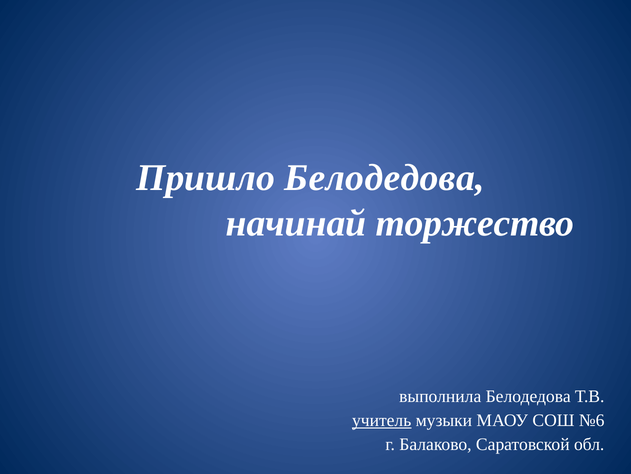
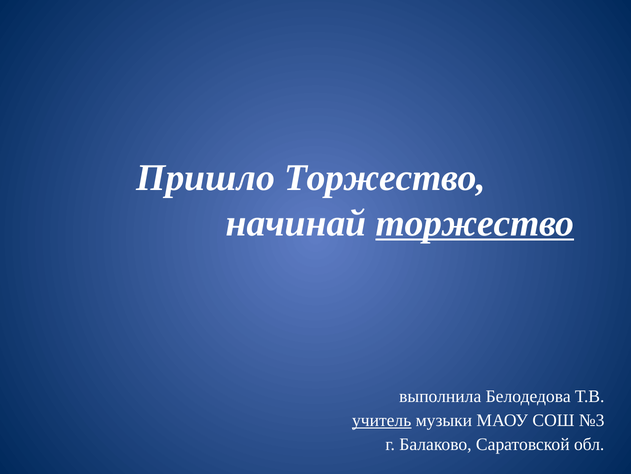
Пришло Белодедова: Белодедова -> Торжество (385, 178)
торжество underline: none -> present (475, 223)
№6: №6 -> №3 (592, 420)
